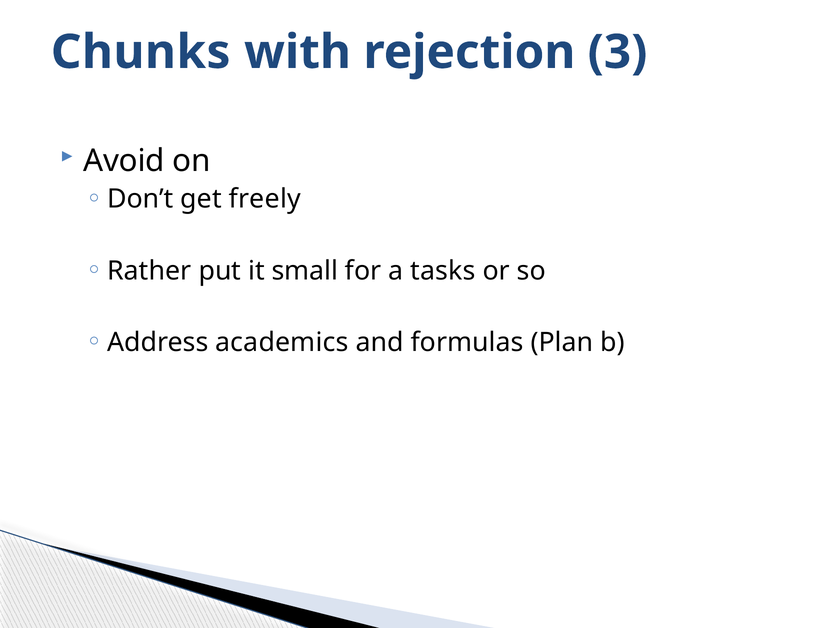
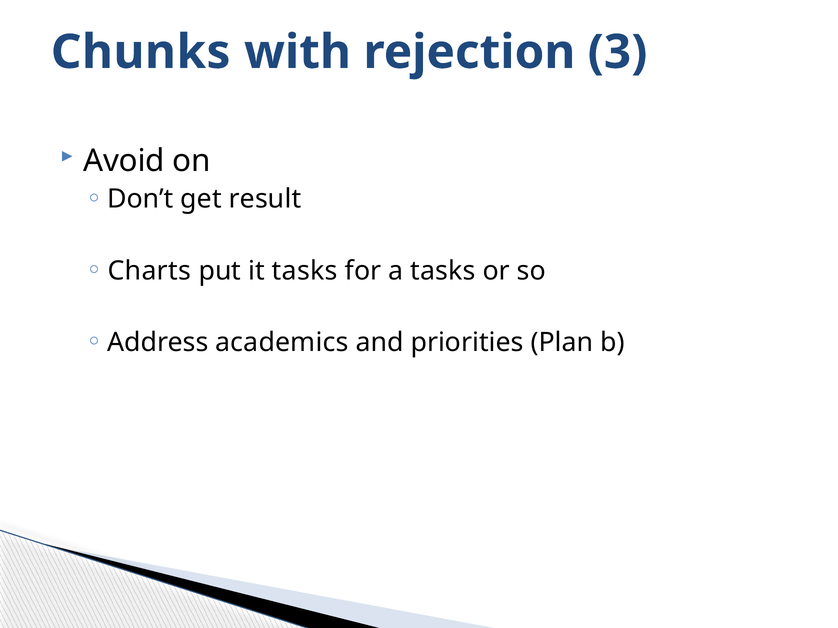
freely: freely -> result (265, 199)
Rather: Rather -> Charts (149, 271)
it small: small -> tasks (305, 271)
formulas: formulas -> priorities (467, 343)
